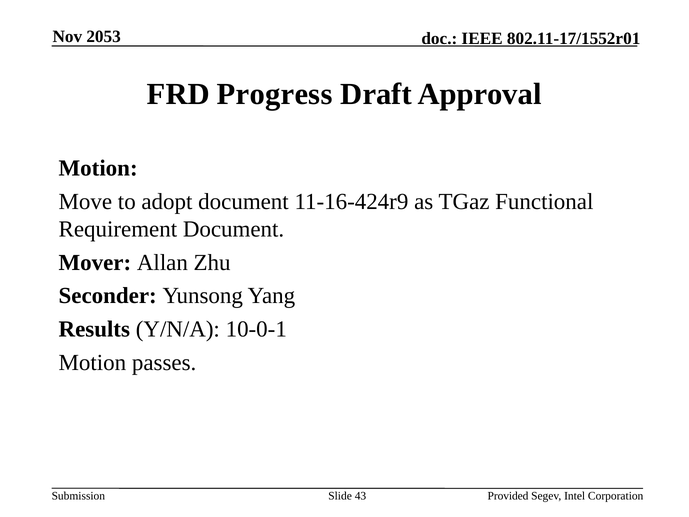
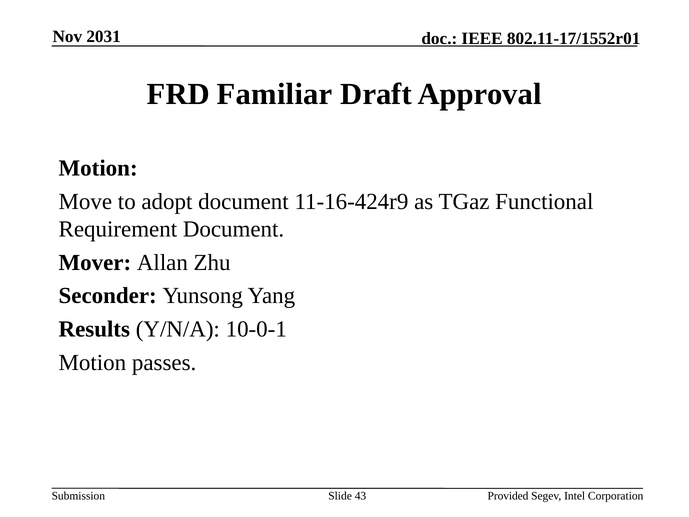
2053: 2053 -> 2031 (104, 37)
Progress: Progress -> Familiar (275, 94)
